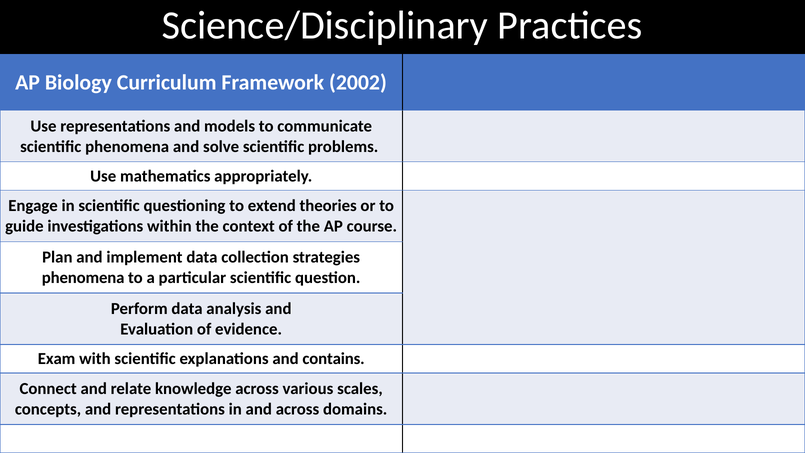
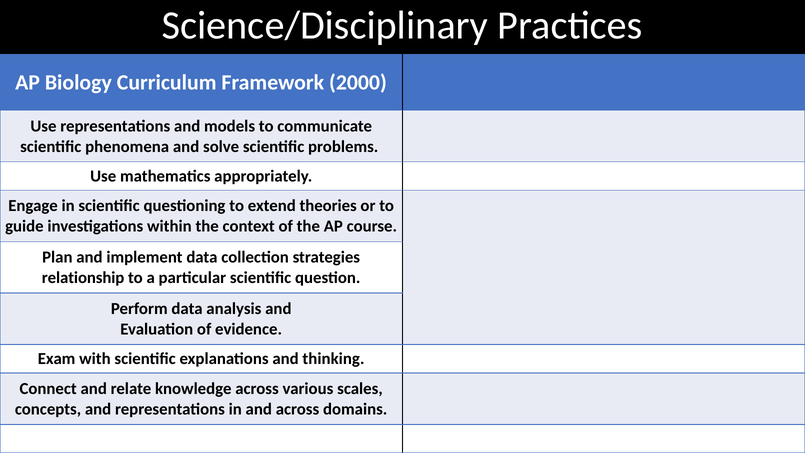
2002: 2002 -> 2000 (358, 83)
phenomena: phenomena -> relationship (83, 278)
contains: contains -> thinking (333, 359)
